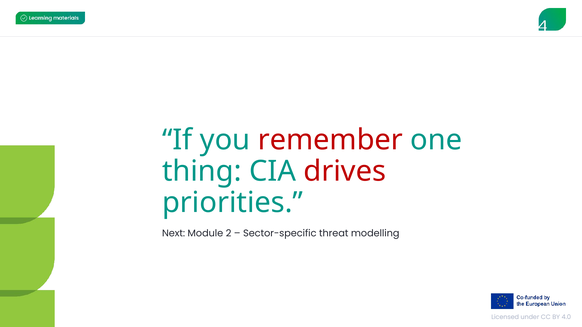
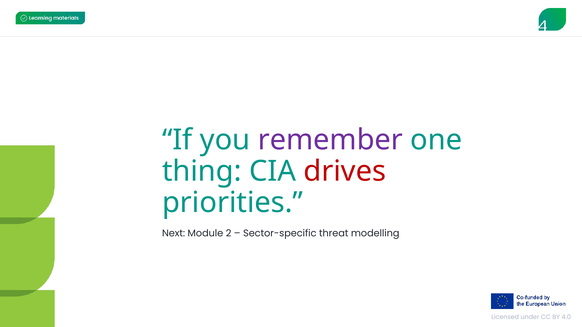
remember colour: red -> purple (330, 140)
